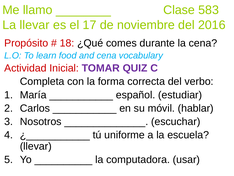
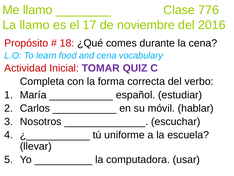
583: 583 -> 776 (209, 10)
La llevar: llevar -> llamo (35, 25)
